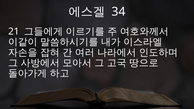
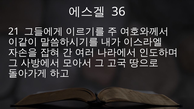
34: 34 -> 36 (118, 12)
